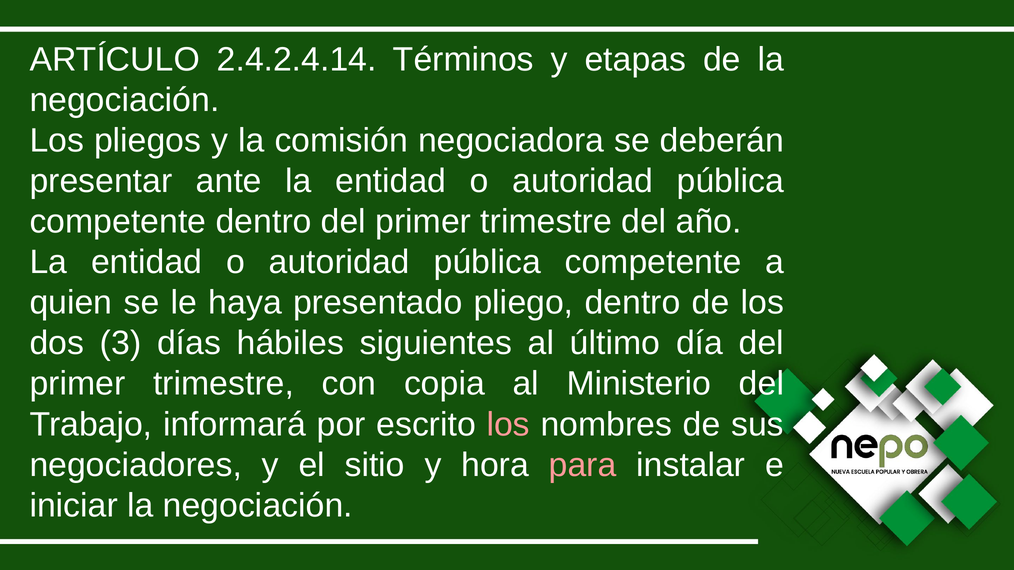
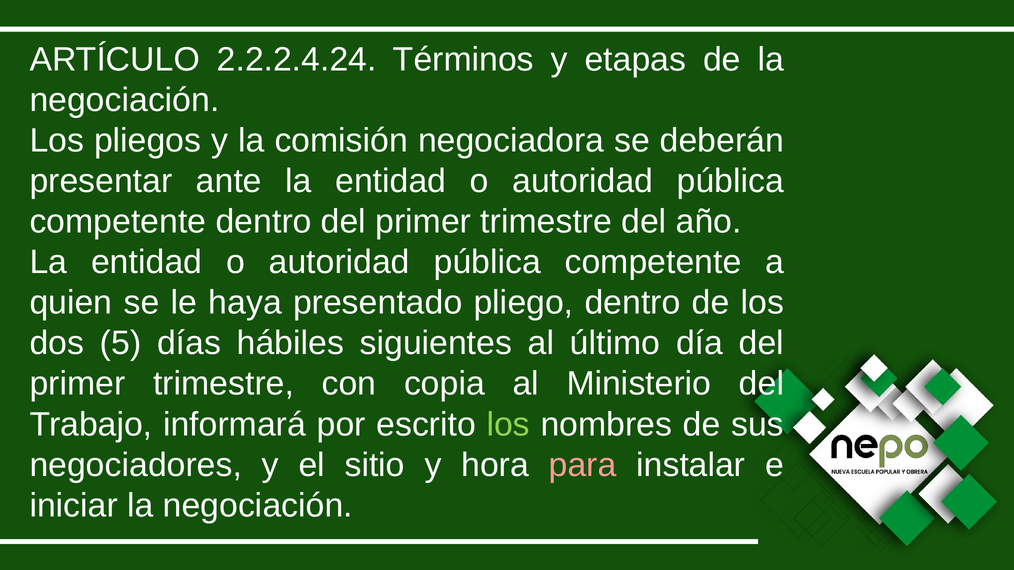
2.4.2.4.14: 2.4.2.4.14 -> 2.2.2.4.24 (297, 60)
3: 3 -> 5 (121, 344)
los colour: pink -> light green (508, 425)
